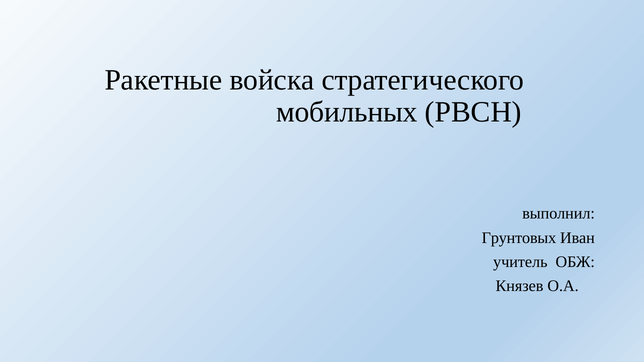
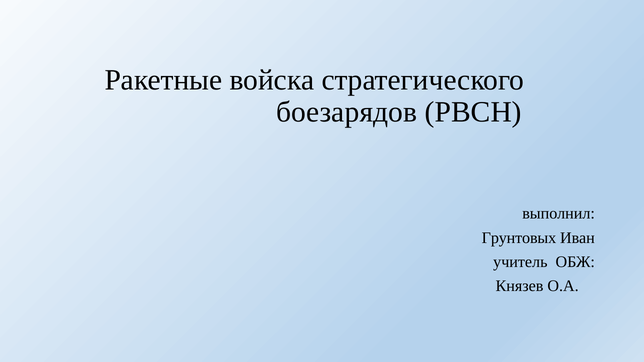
мобильных: мобильных -> боезарядов (347, 112)
